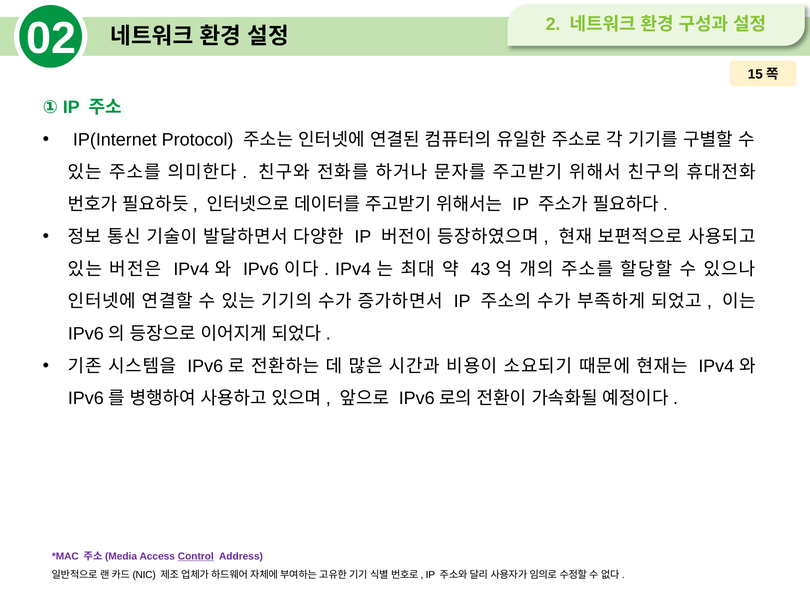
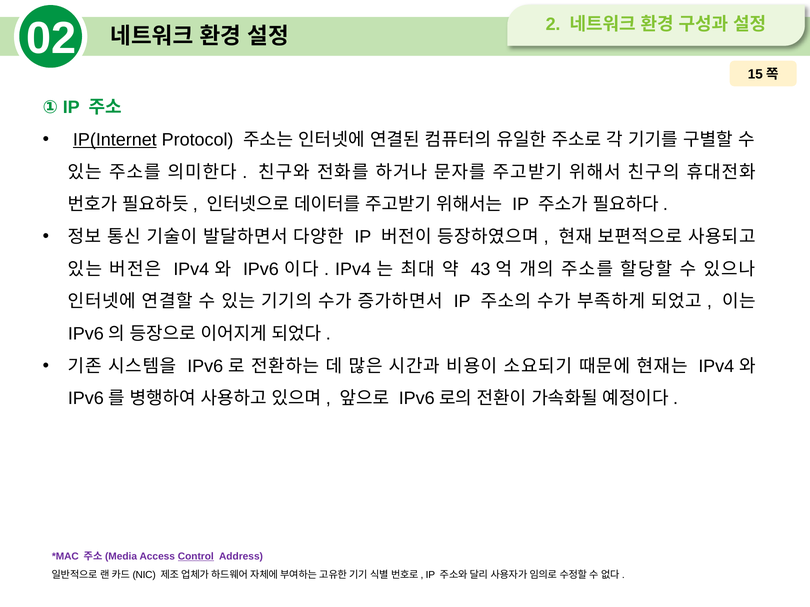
IP(Internet underline: none -> present (115, 140)
